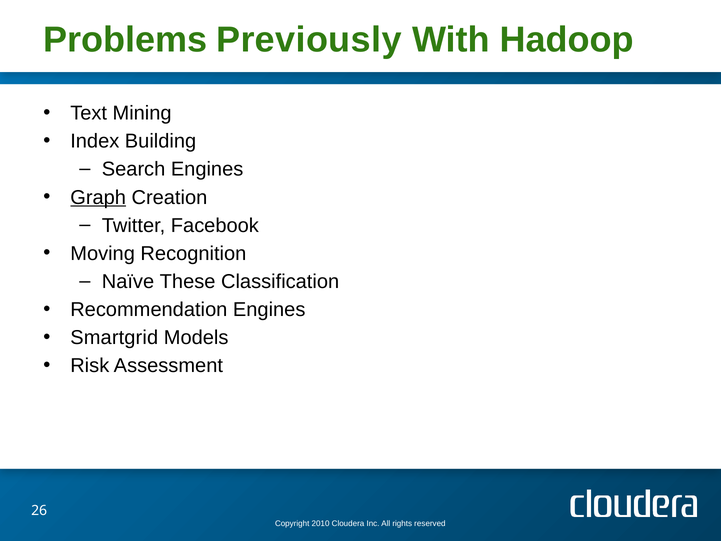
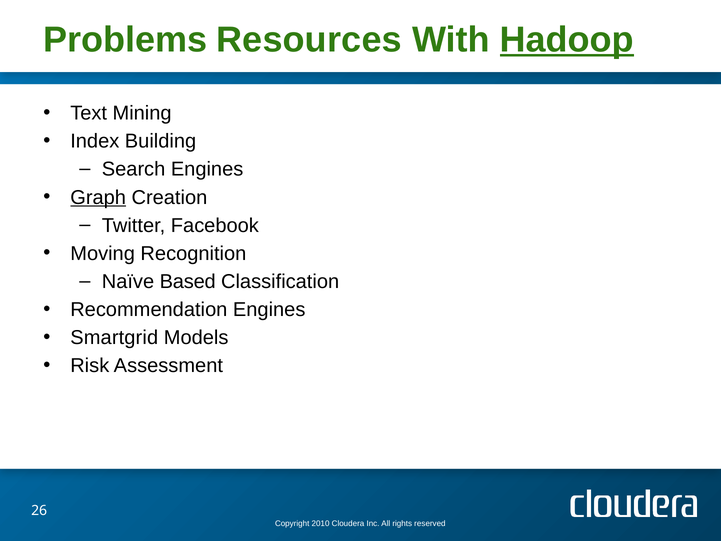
Previously: Previously -> Resources (309, 40)
Hadoop underline: none -> present (567, 40)
These: These -> Based (188, 281)
